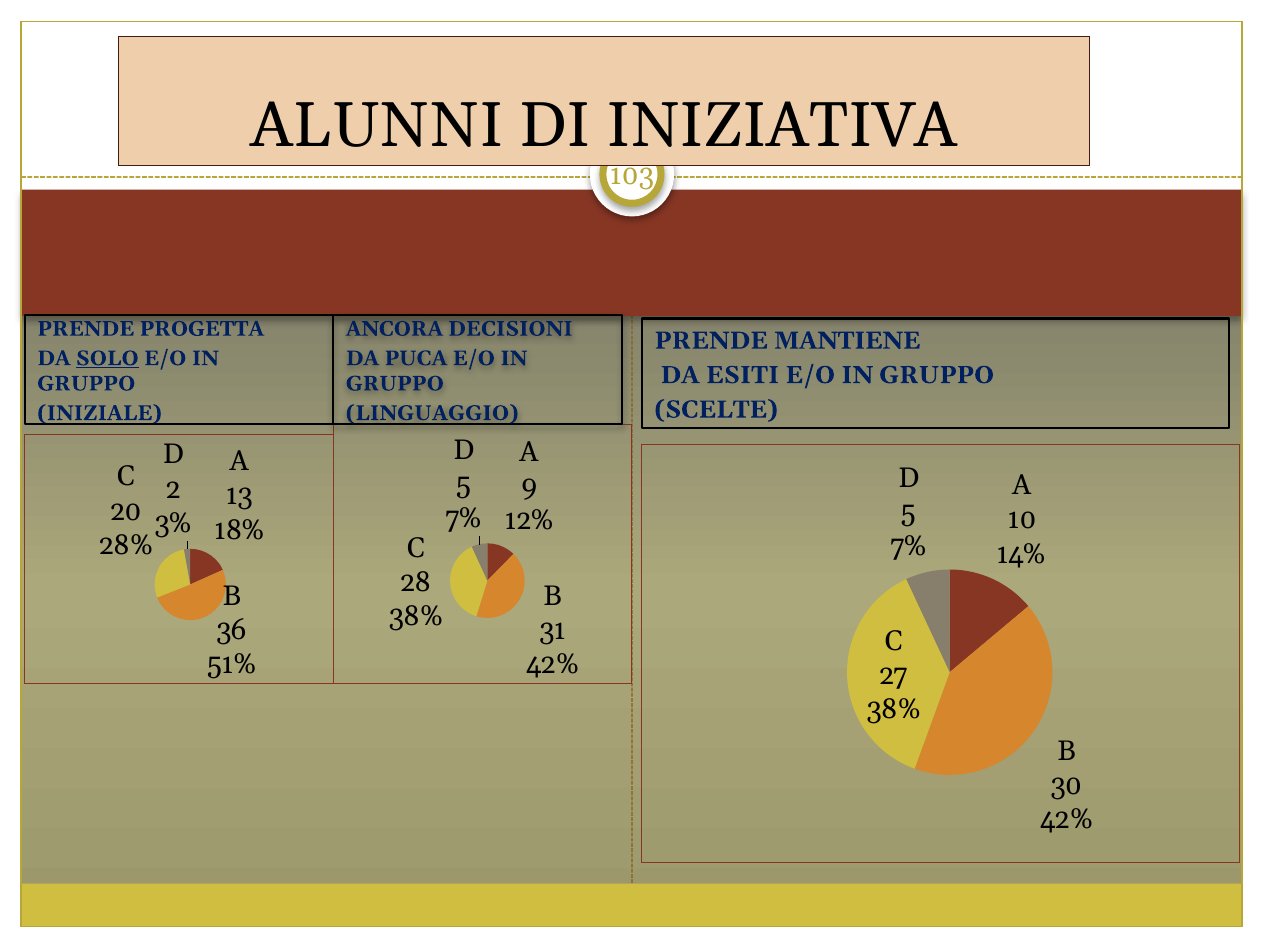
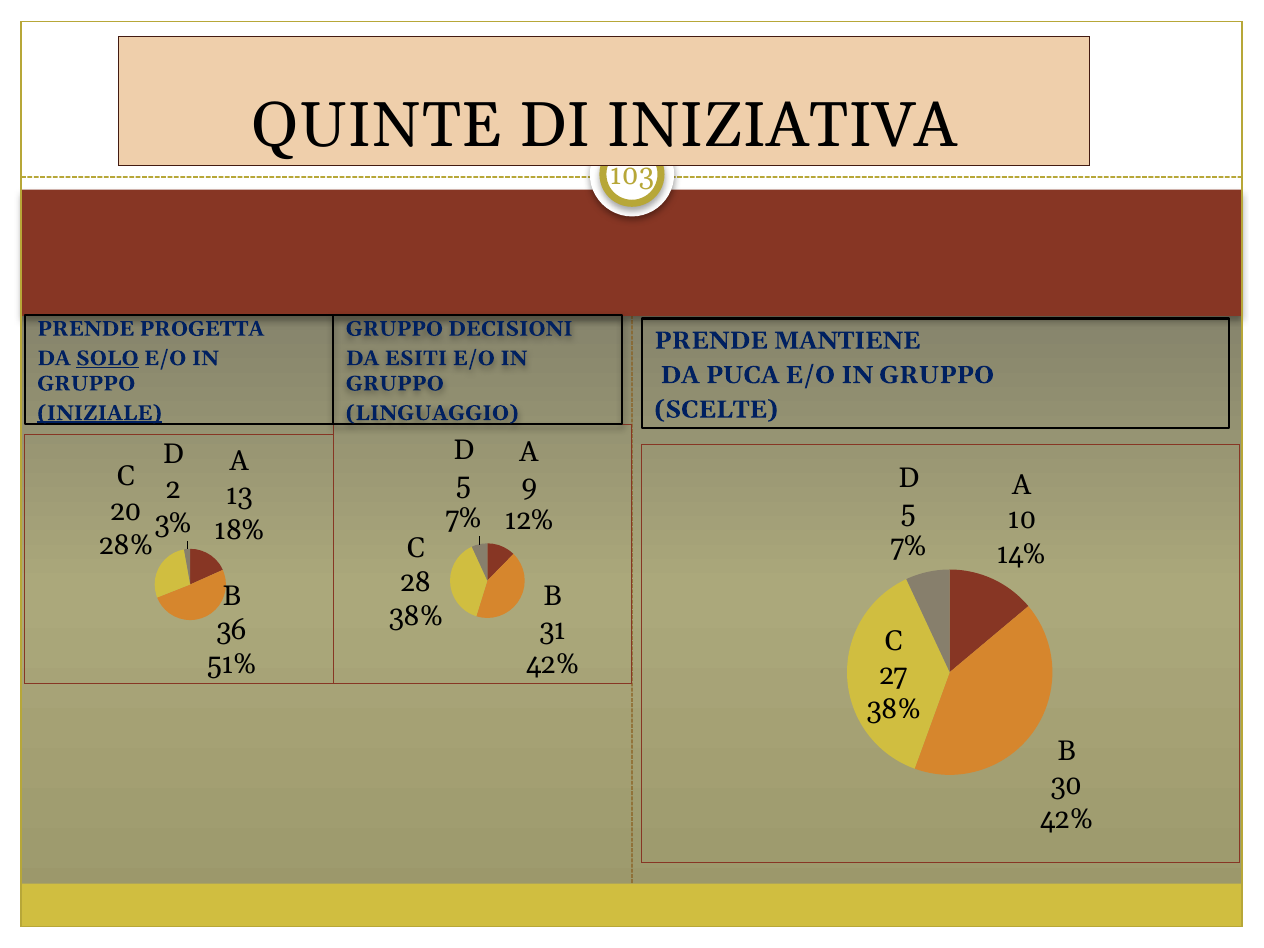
ALUNNI: ALUNNI -> QUINTE (377, 126)
ANCORA: ANCORA -> GRUPPO (394, 329)
PUCA: PUCA -> ESITI (416, 358)
ESITI: ESITI -> PUCA (743, 375)
INIZIALE underline: none -> present (100, 413)
